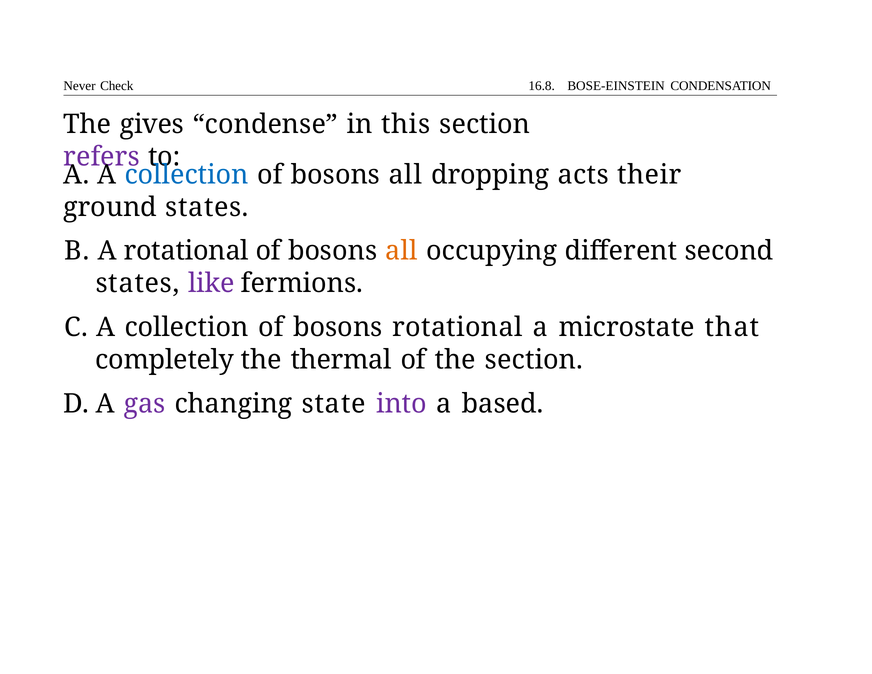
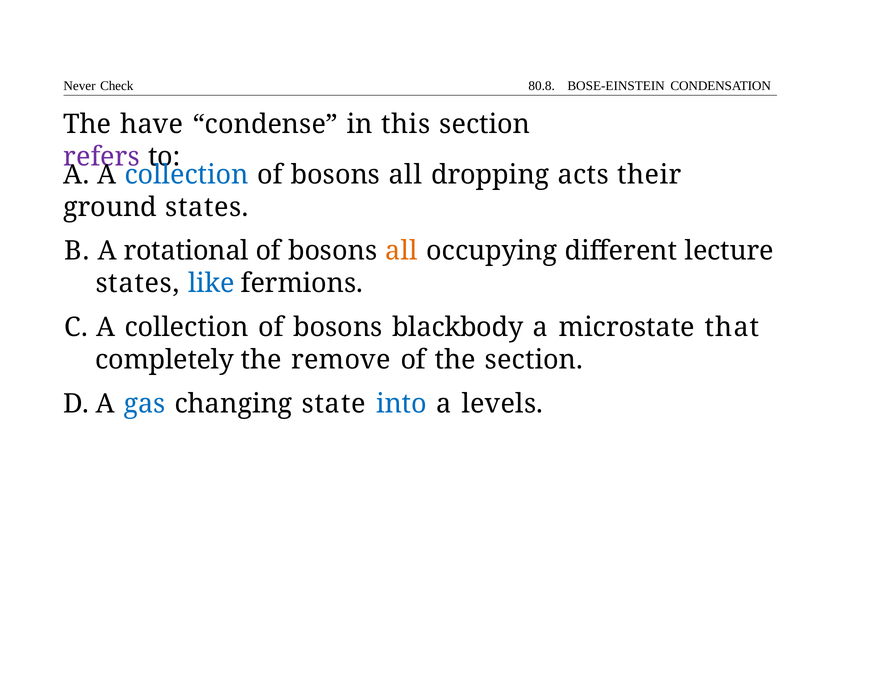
16.8: 16.8 -> 80.8 (542, 86)
gives: gives -> have (152, 124)
second: second -> lecture (729, 251)
like colour: purple -> blue (211, 283)
bosons rotational: rotational -> blackbody (458, 327)
thermal: thermal -> remove (341, 360)
gas colour: purple -> blue (145, 404)
into colour: purple -> blue (401, 404)
based: based -> levels (502, 404)
